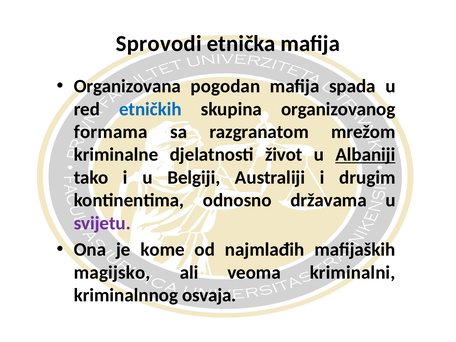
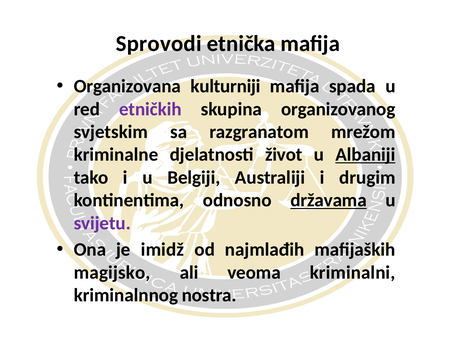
pogodan: pogodan -> kulturniji (226, 86)
etničkih colour: blue -> purple (150, 109)
formama: formama -> svjetskim (111, 132)
državama underline: none -> present (329, 200)
kome: kome -> imidž (162, 250)
osvaja: osvaja -> nostra (209, 295)
